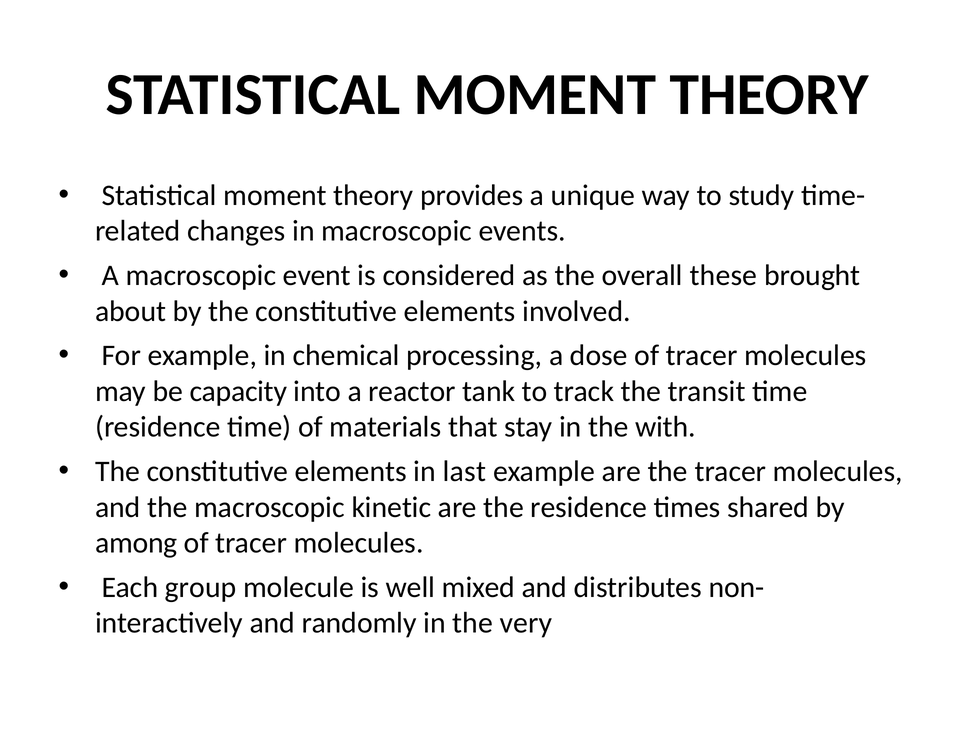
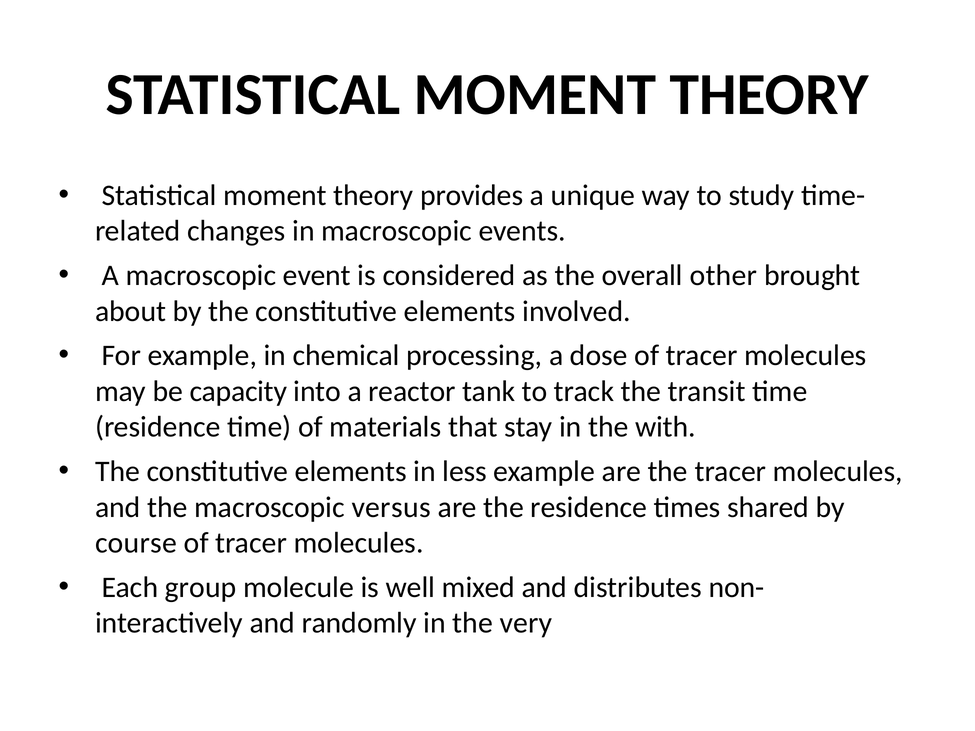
these: these -> other (723, 276)
last: last -> less (465, 472)
kinetic: kinetic -> versus (391, 507)
among: among -> course (136, 543)
